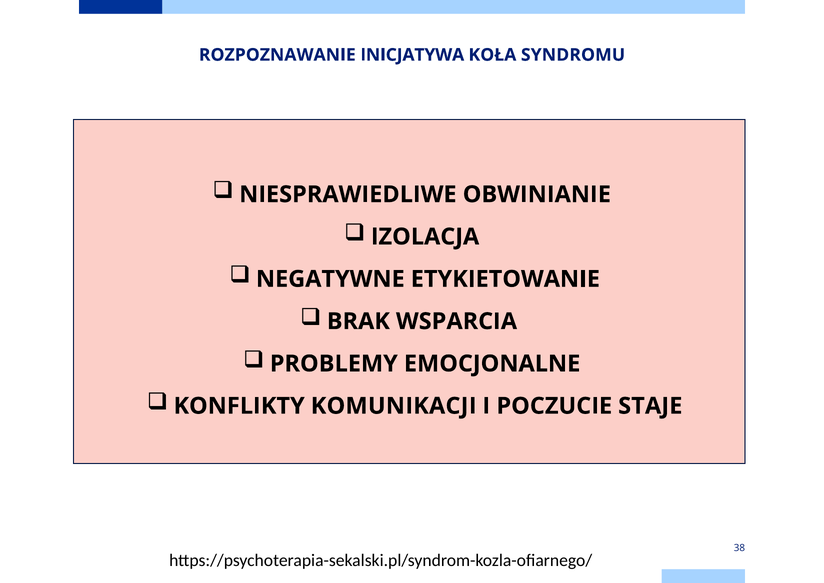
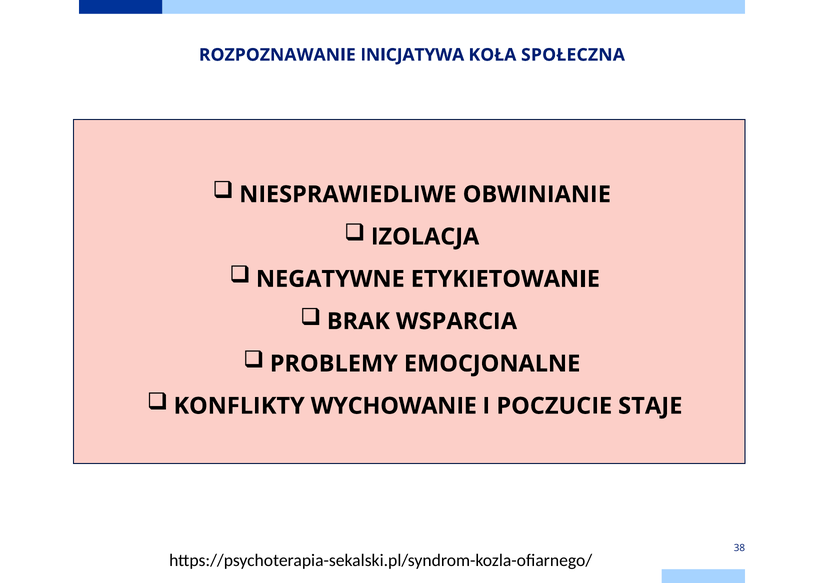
SYNDROMU: SYNDROMU -> SPOŁECZNA (573, 55)
KOMUNIKACJI: KOMUNIKACJI -> WYCHOWANIE (394, 406)
